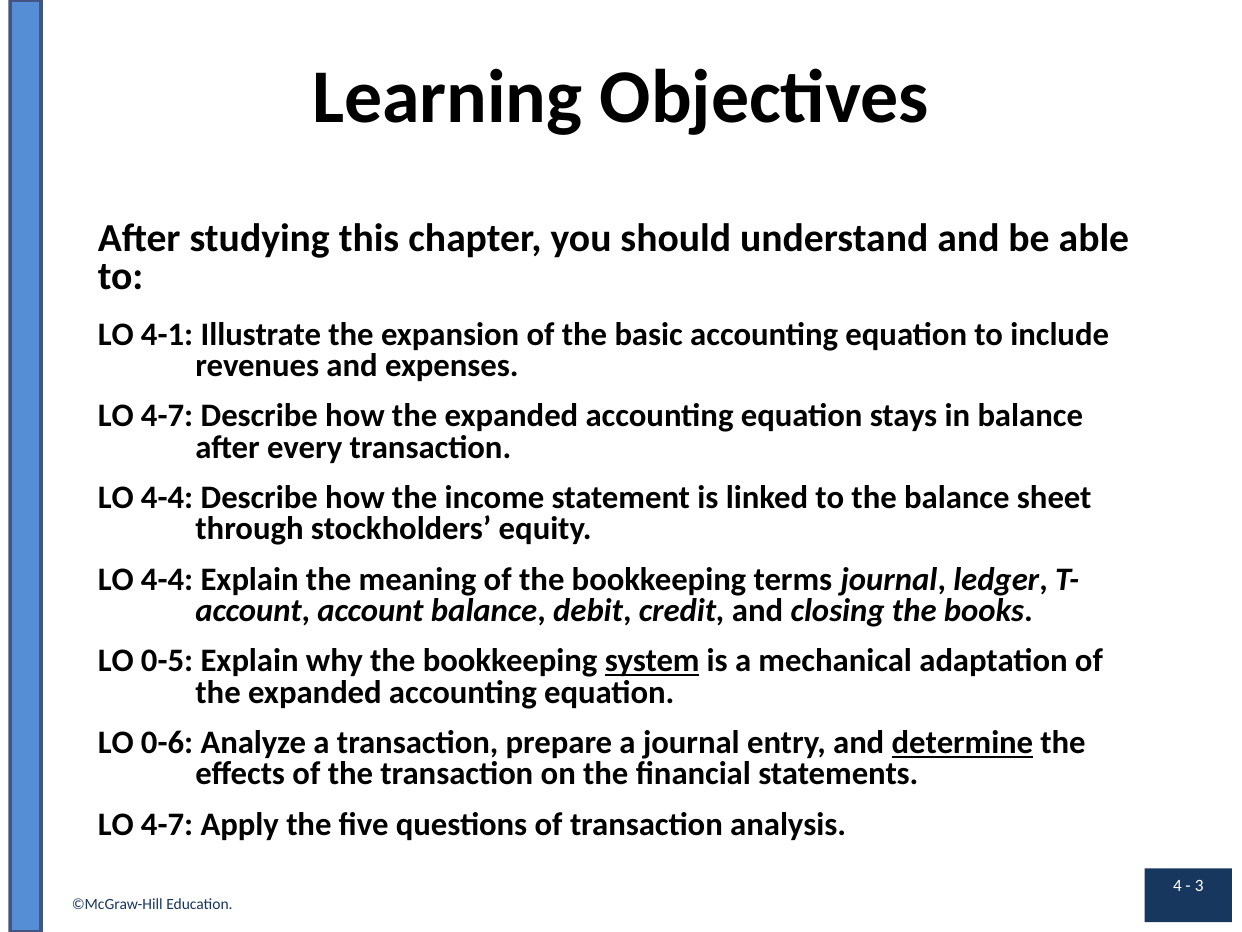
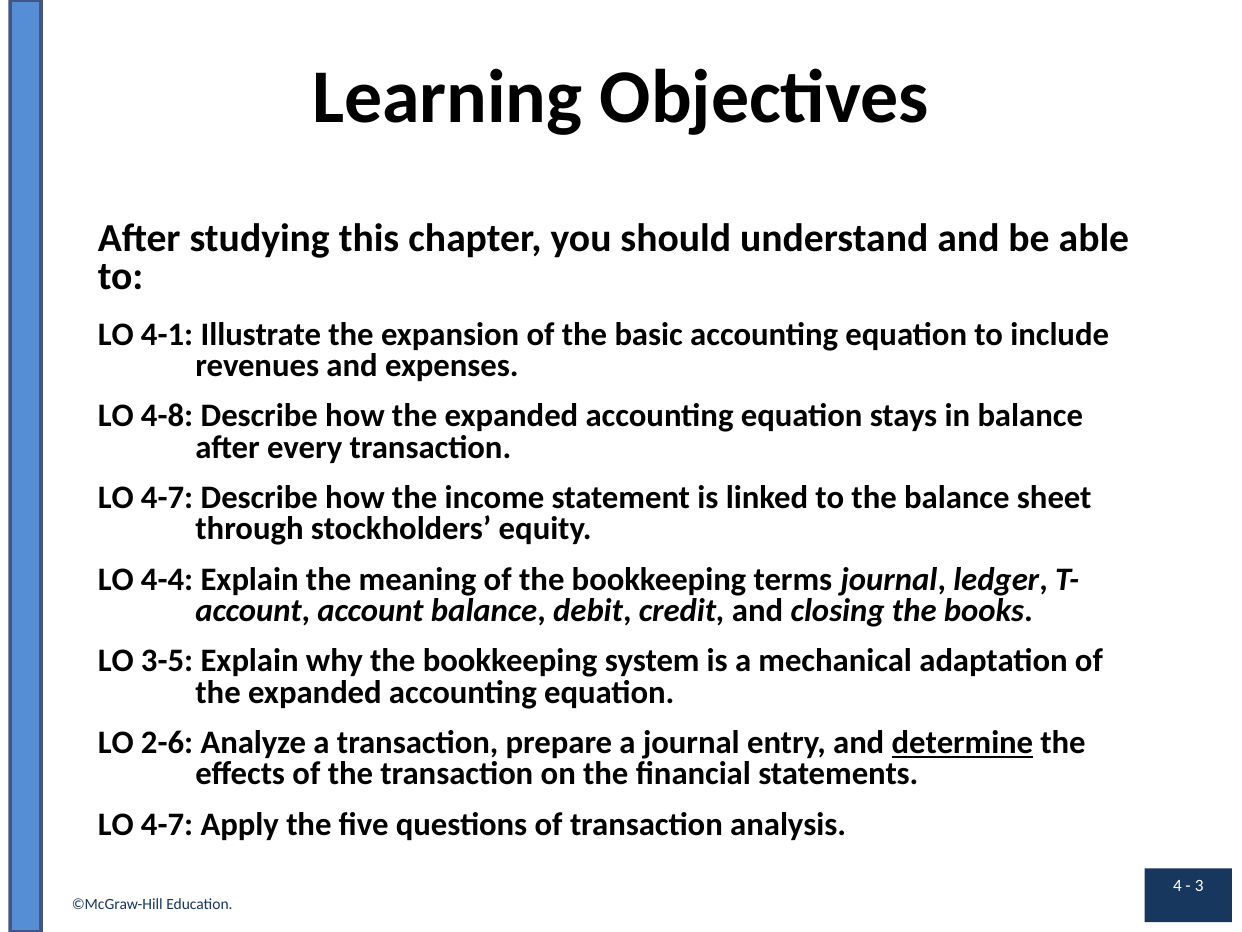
4-7: 4-7 -> 4-8 (167, 416)
4-4: 4-4 -> 4-7 (167, 497)
0-5: 0-5 -> 3-5 (167, 661)
system underline: present -> none (652, 661)
0-6: 0-6 -> 2-6 (167, 742)
